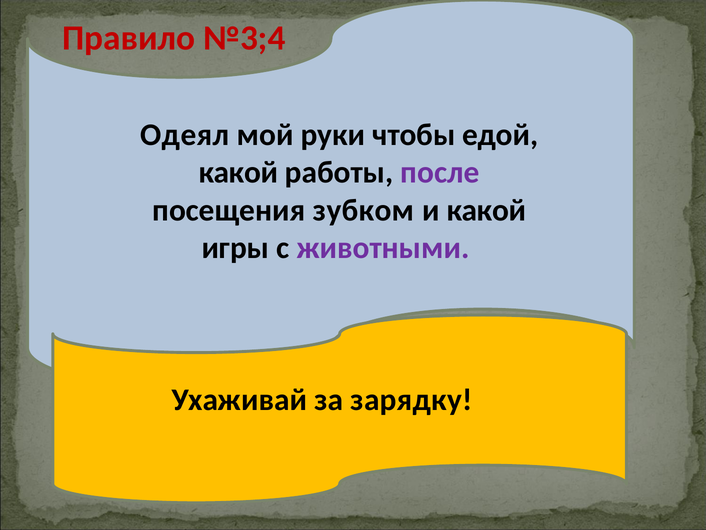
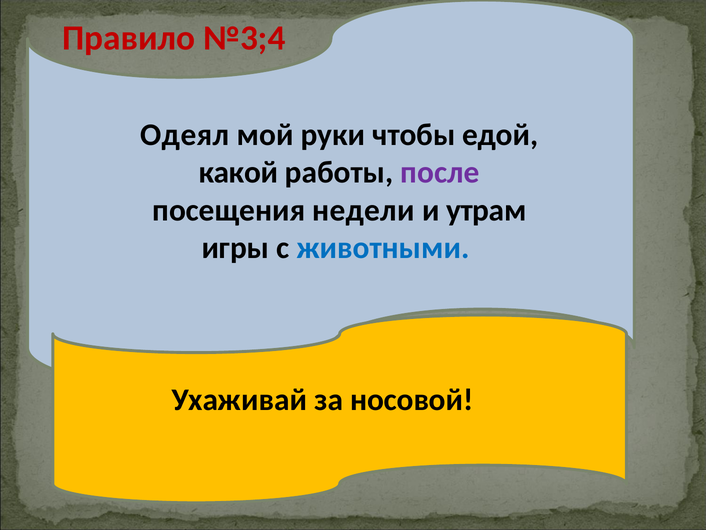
зубком: зубком -> недели (364, 210)
и какой: какой -> утрам (486, 210)
животными colour: purple -> blue (383, 248)
зарядку: зарядку -> носовой (412, 400)
